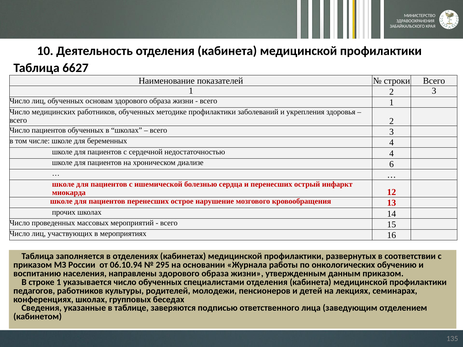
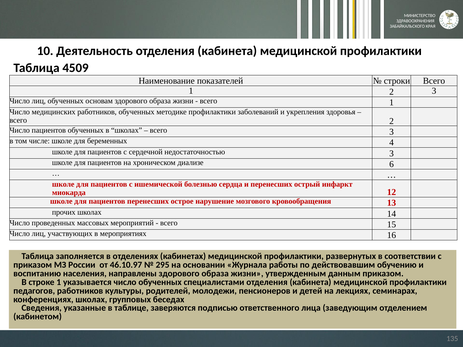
6627: 6627 -> 4509 (76, 68)
недостаточностью 4: 4 -> 3 (392, 154)
06.10.94: 06.10.94 -> 46.10.97 (126, 265)
онкологических: онкологических -> действовавшим (343, 265)
